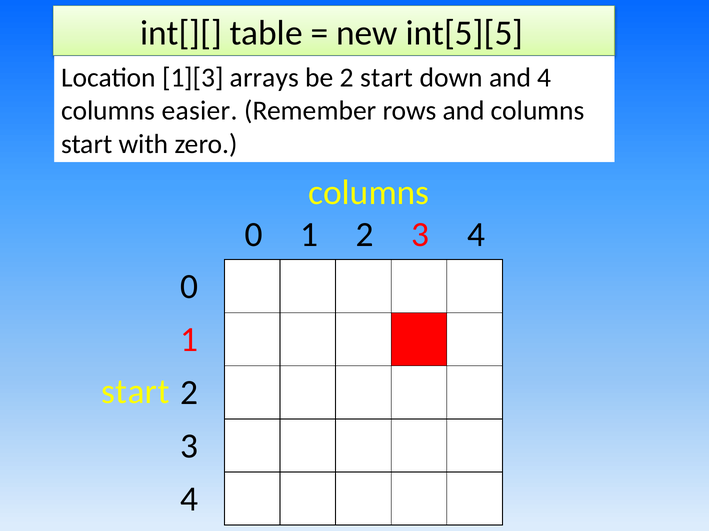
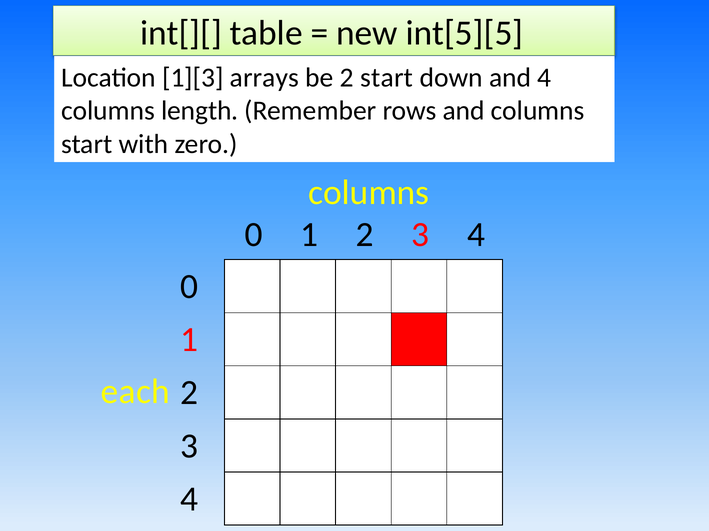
easier: easier -> length (200, 111)
start: start -> each (135, 392)
